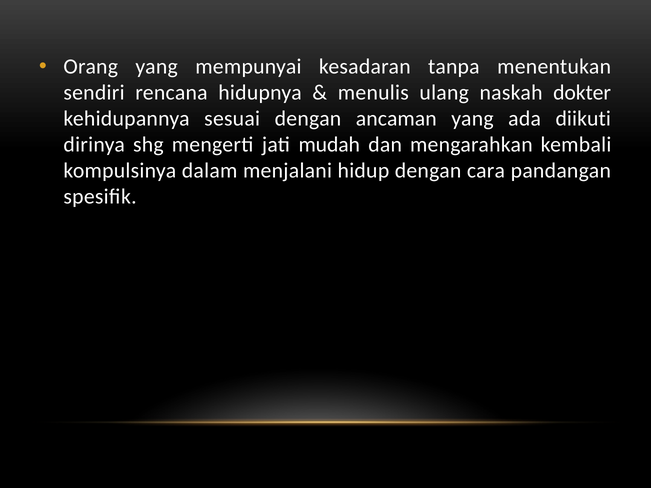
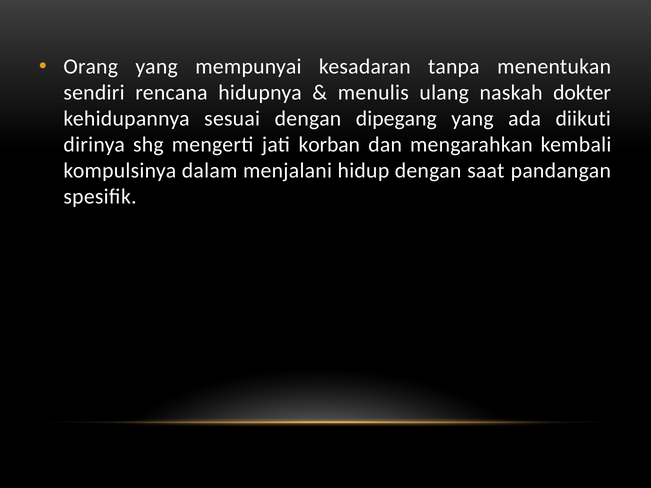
ancaman: ancaman -> dipegang (396, 119)
mudah: mudah -> korban (329, 145)
cara: cara -> saat (486, 171)
